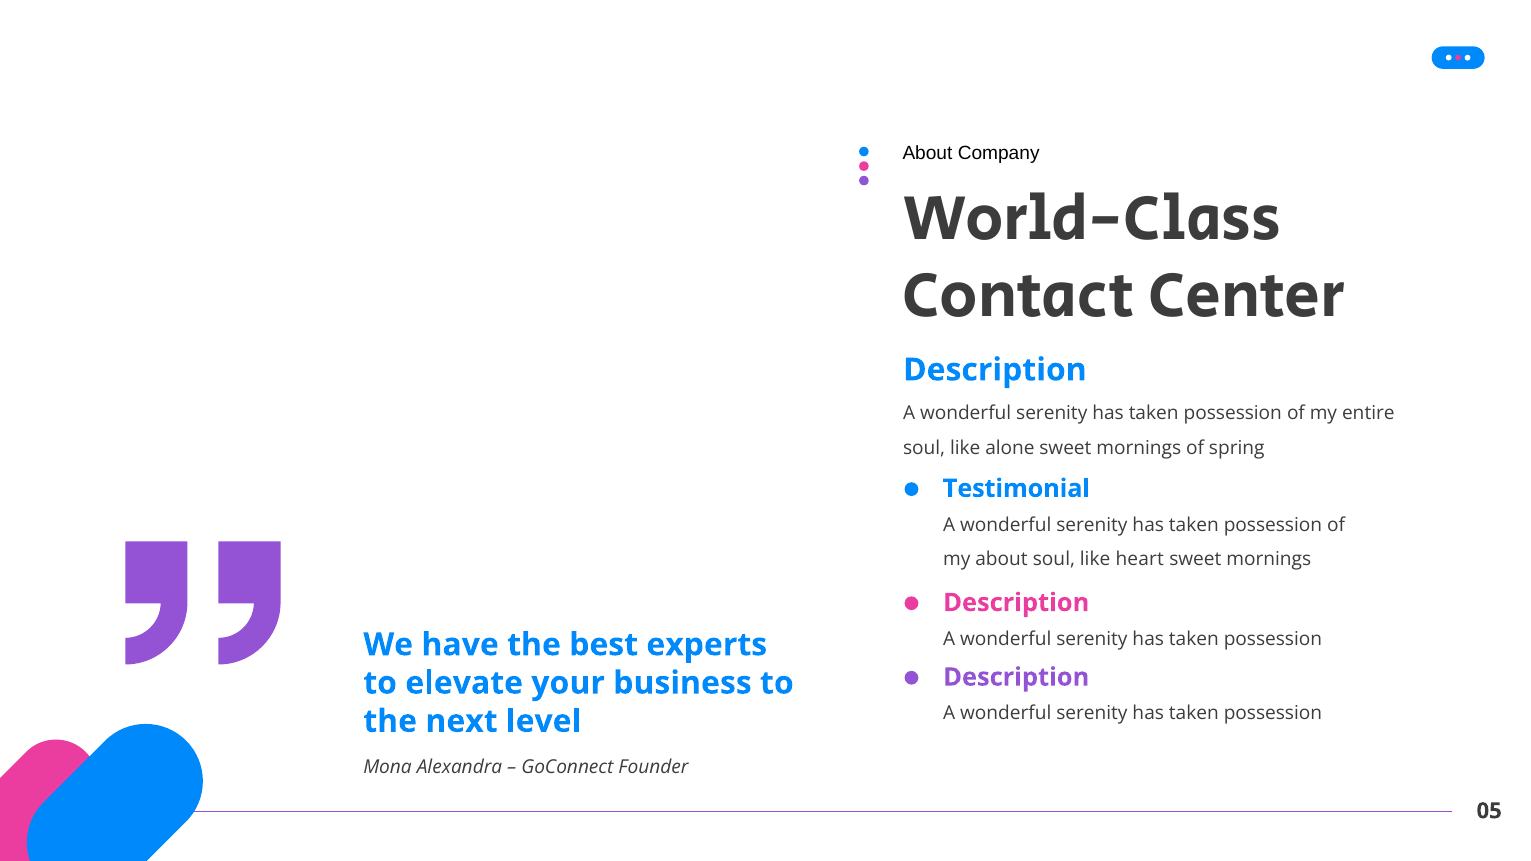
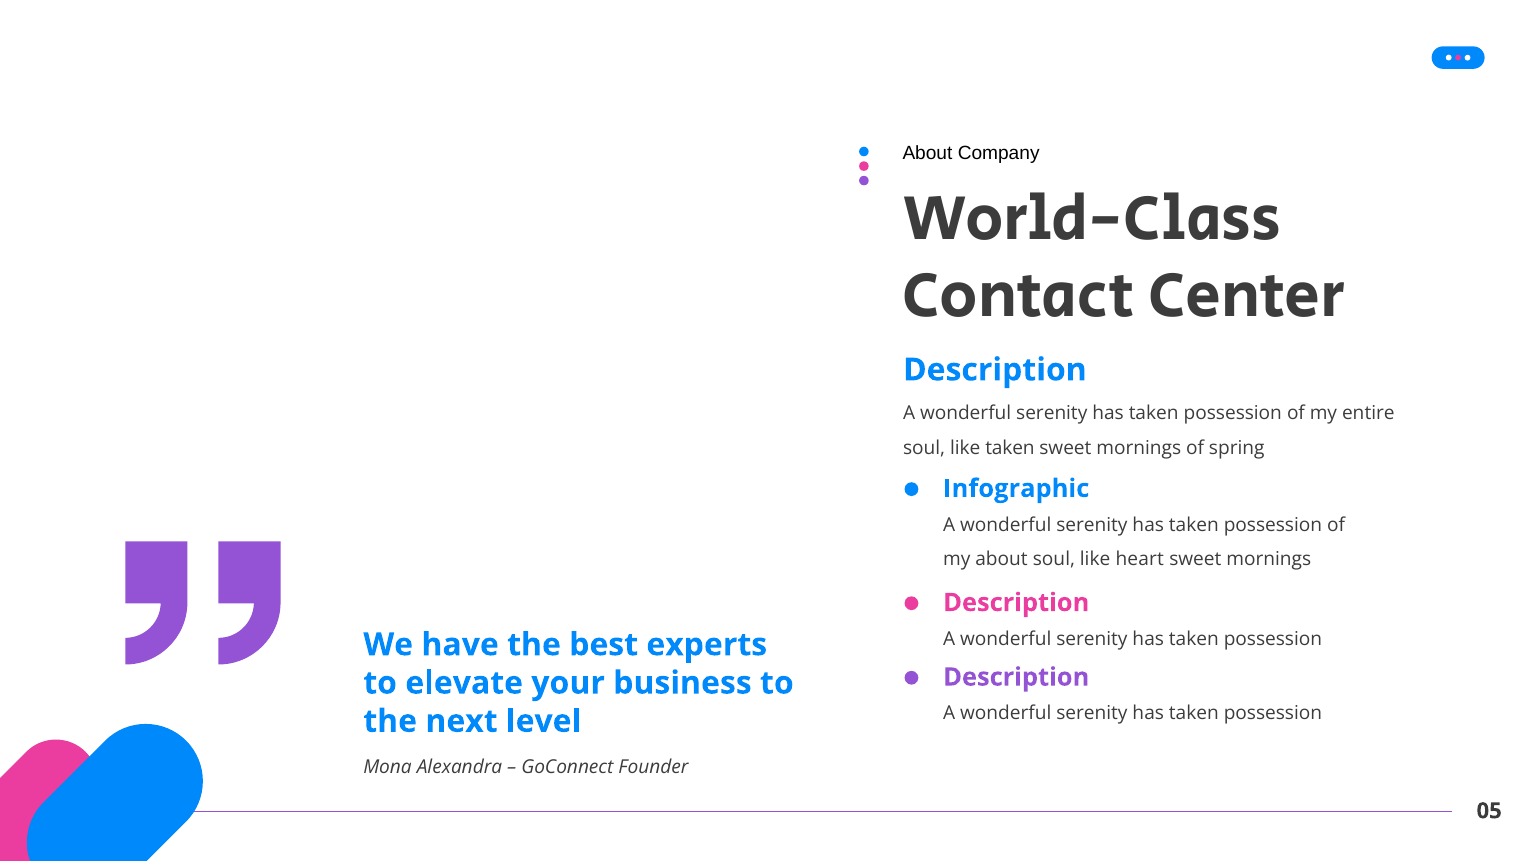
like alone: alone -> taken (1010, 448)
Testimonial: Testimonial -> Infographic (1016, 489)
